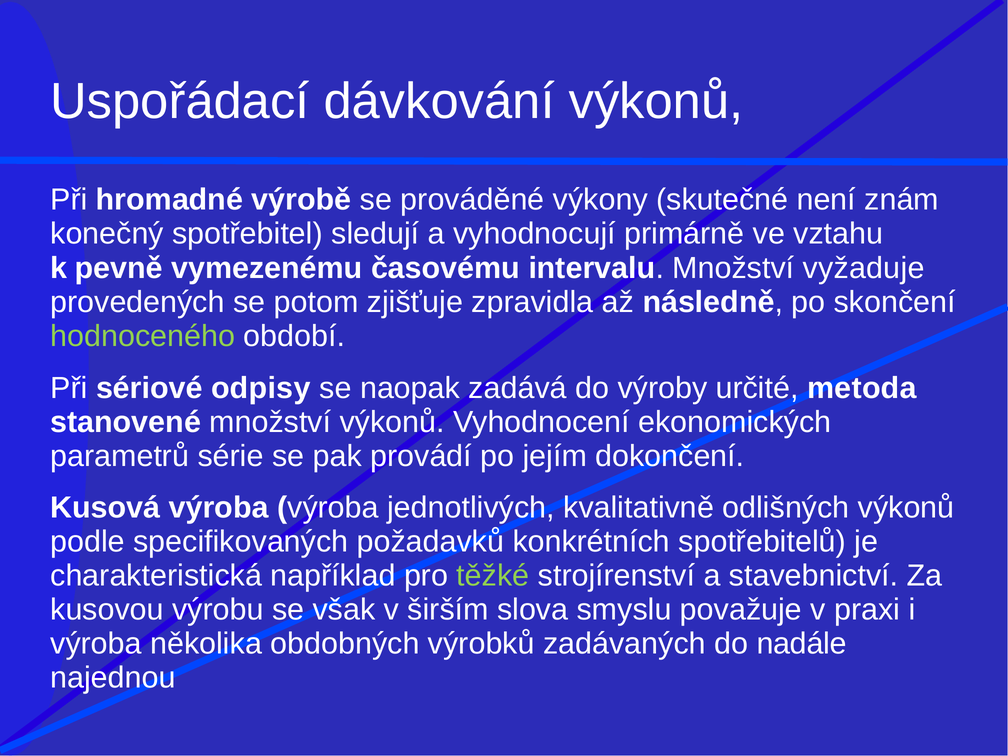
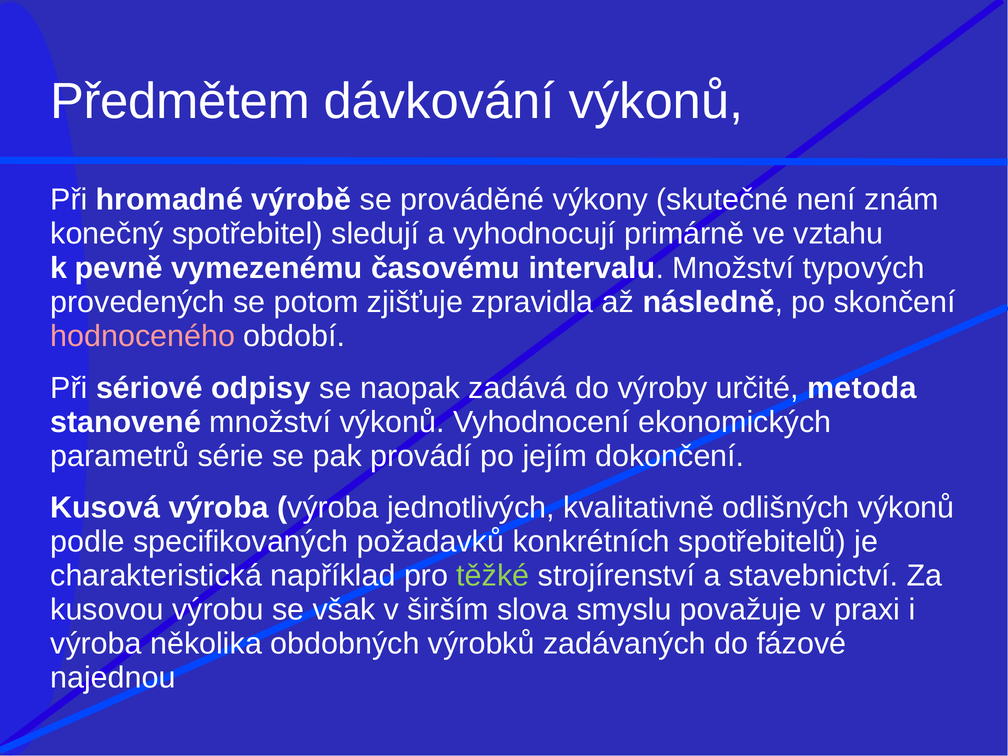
Uspořádací: Uspořádací -> Předmětem (180, 101)
vyžaduje: vyžaduje -> typových (864, 268)
hodnoceného colour: light green -> pink (143, 336)
nadále: nadále -> fázové (801, 644)
